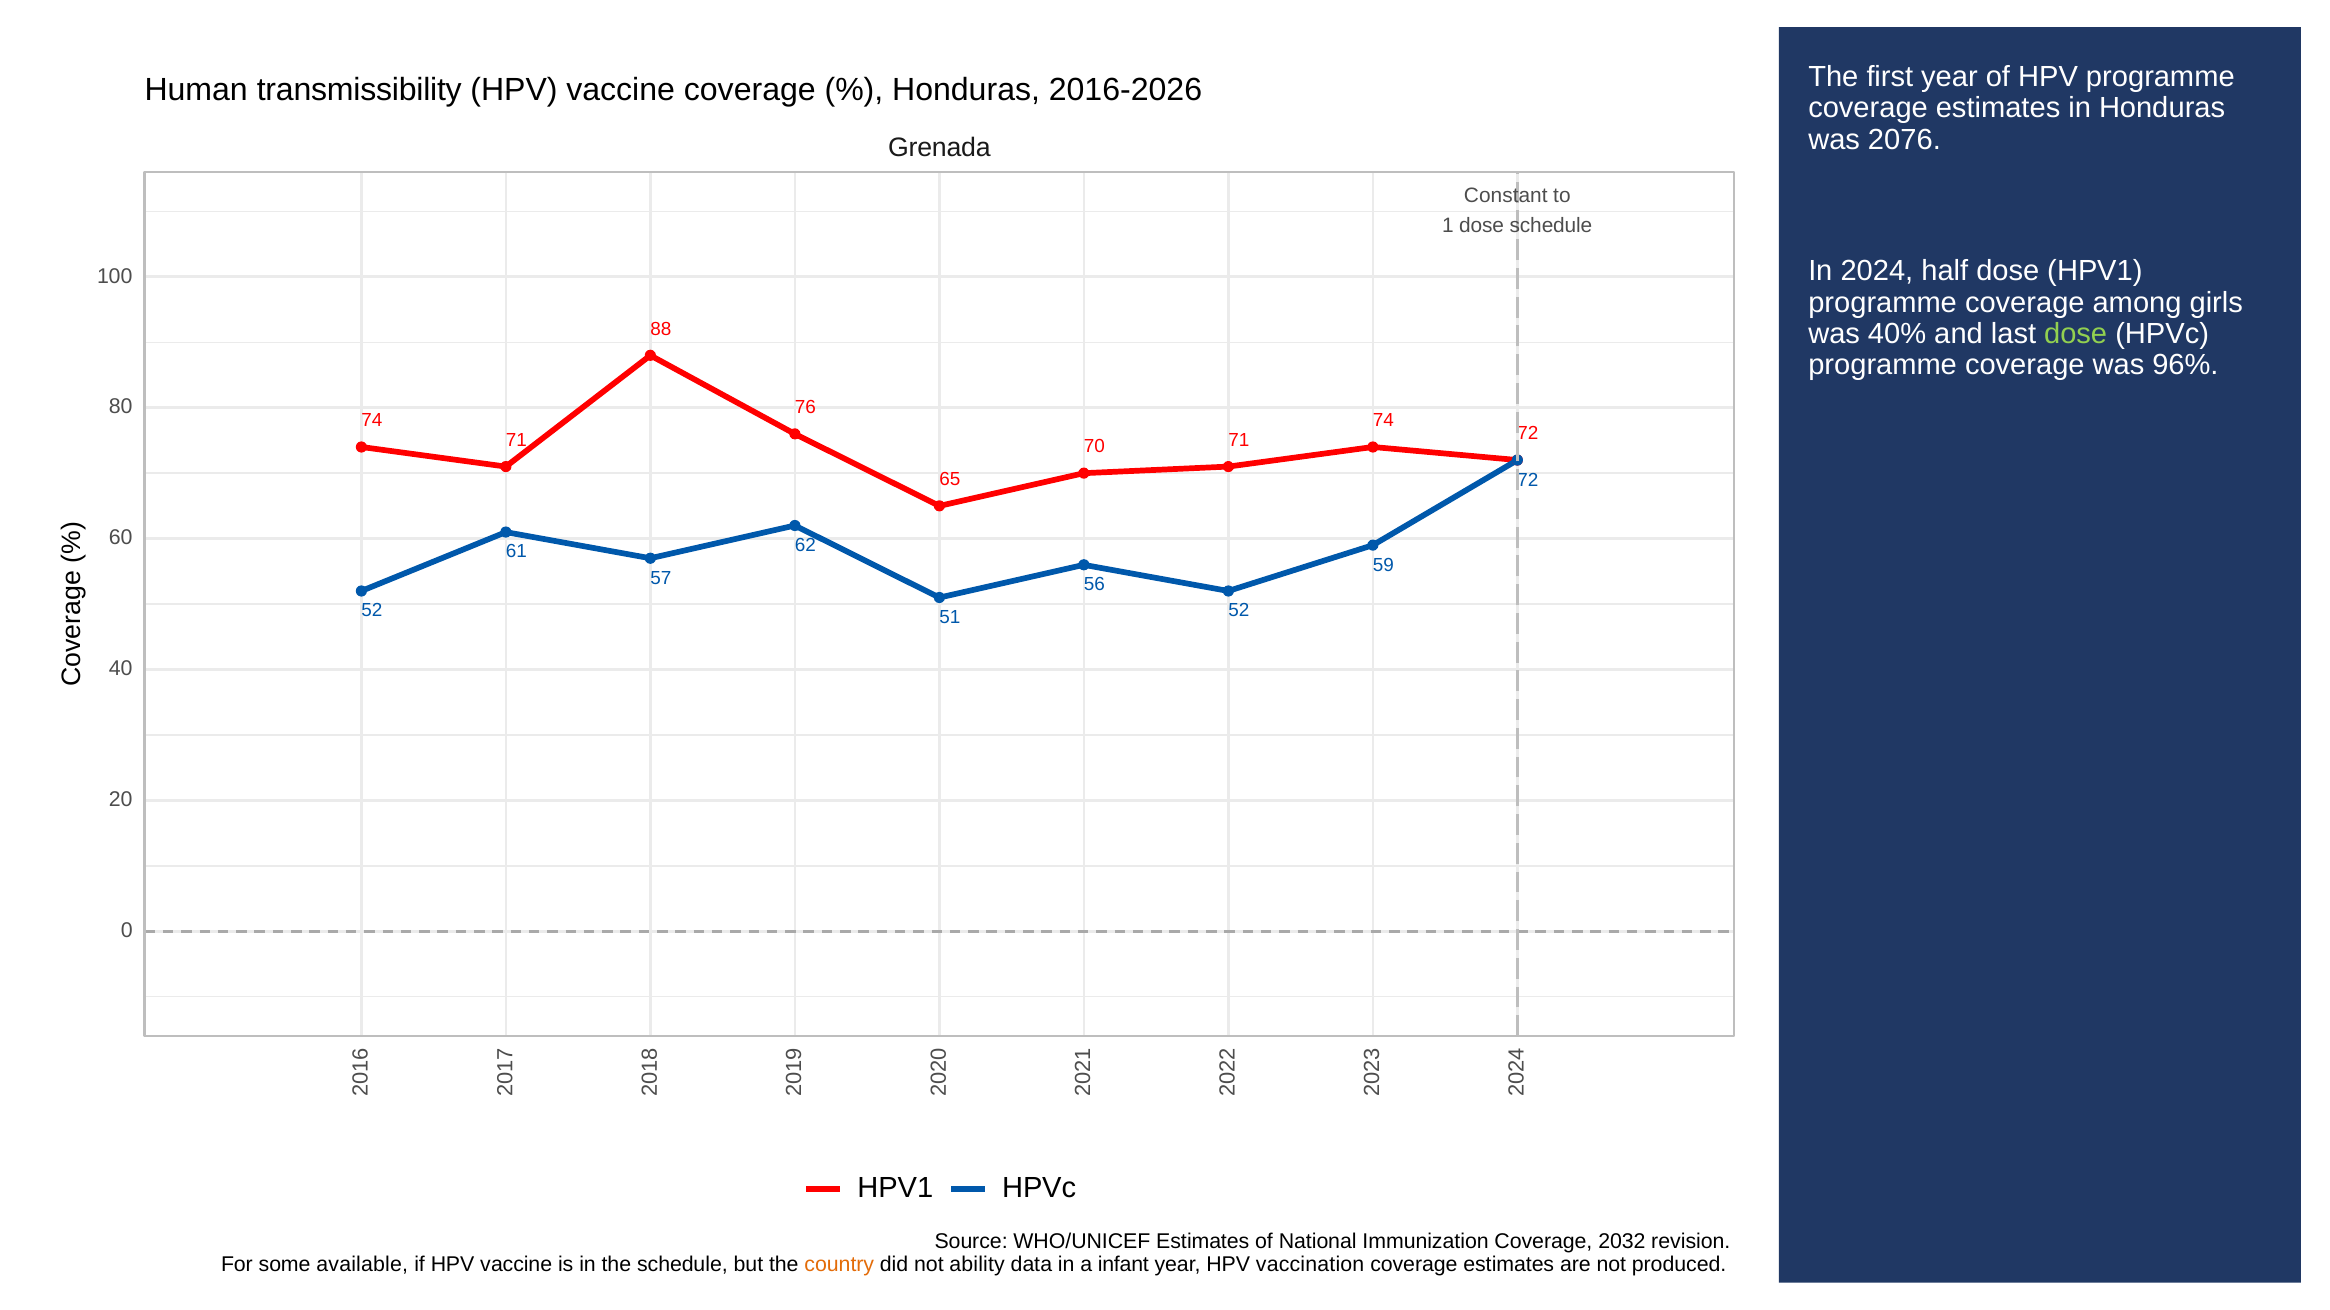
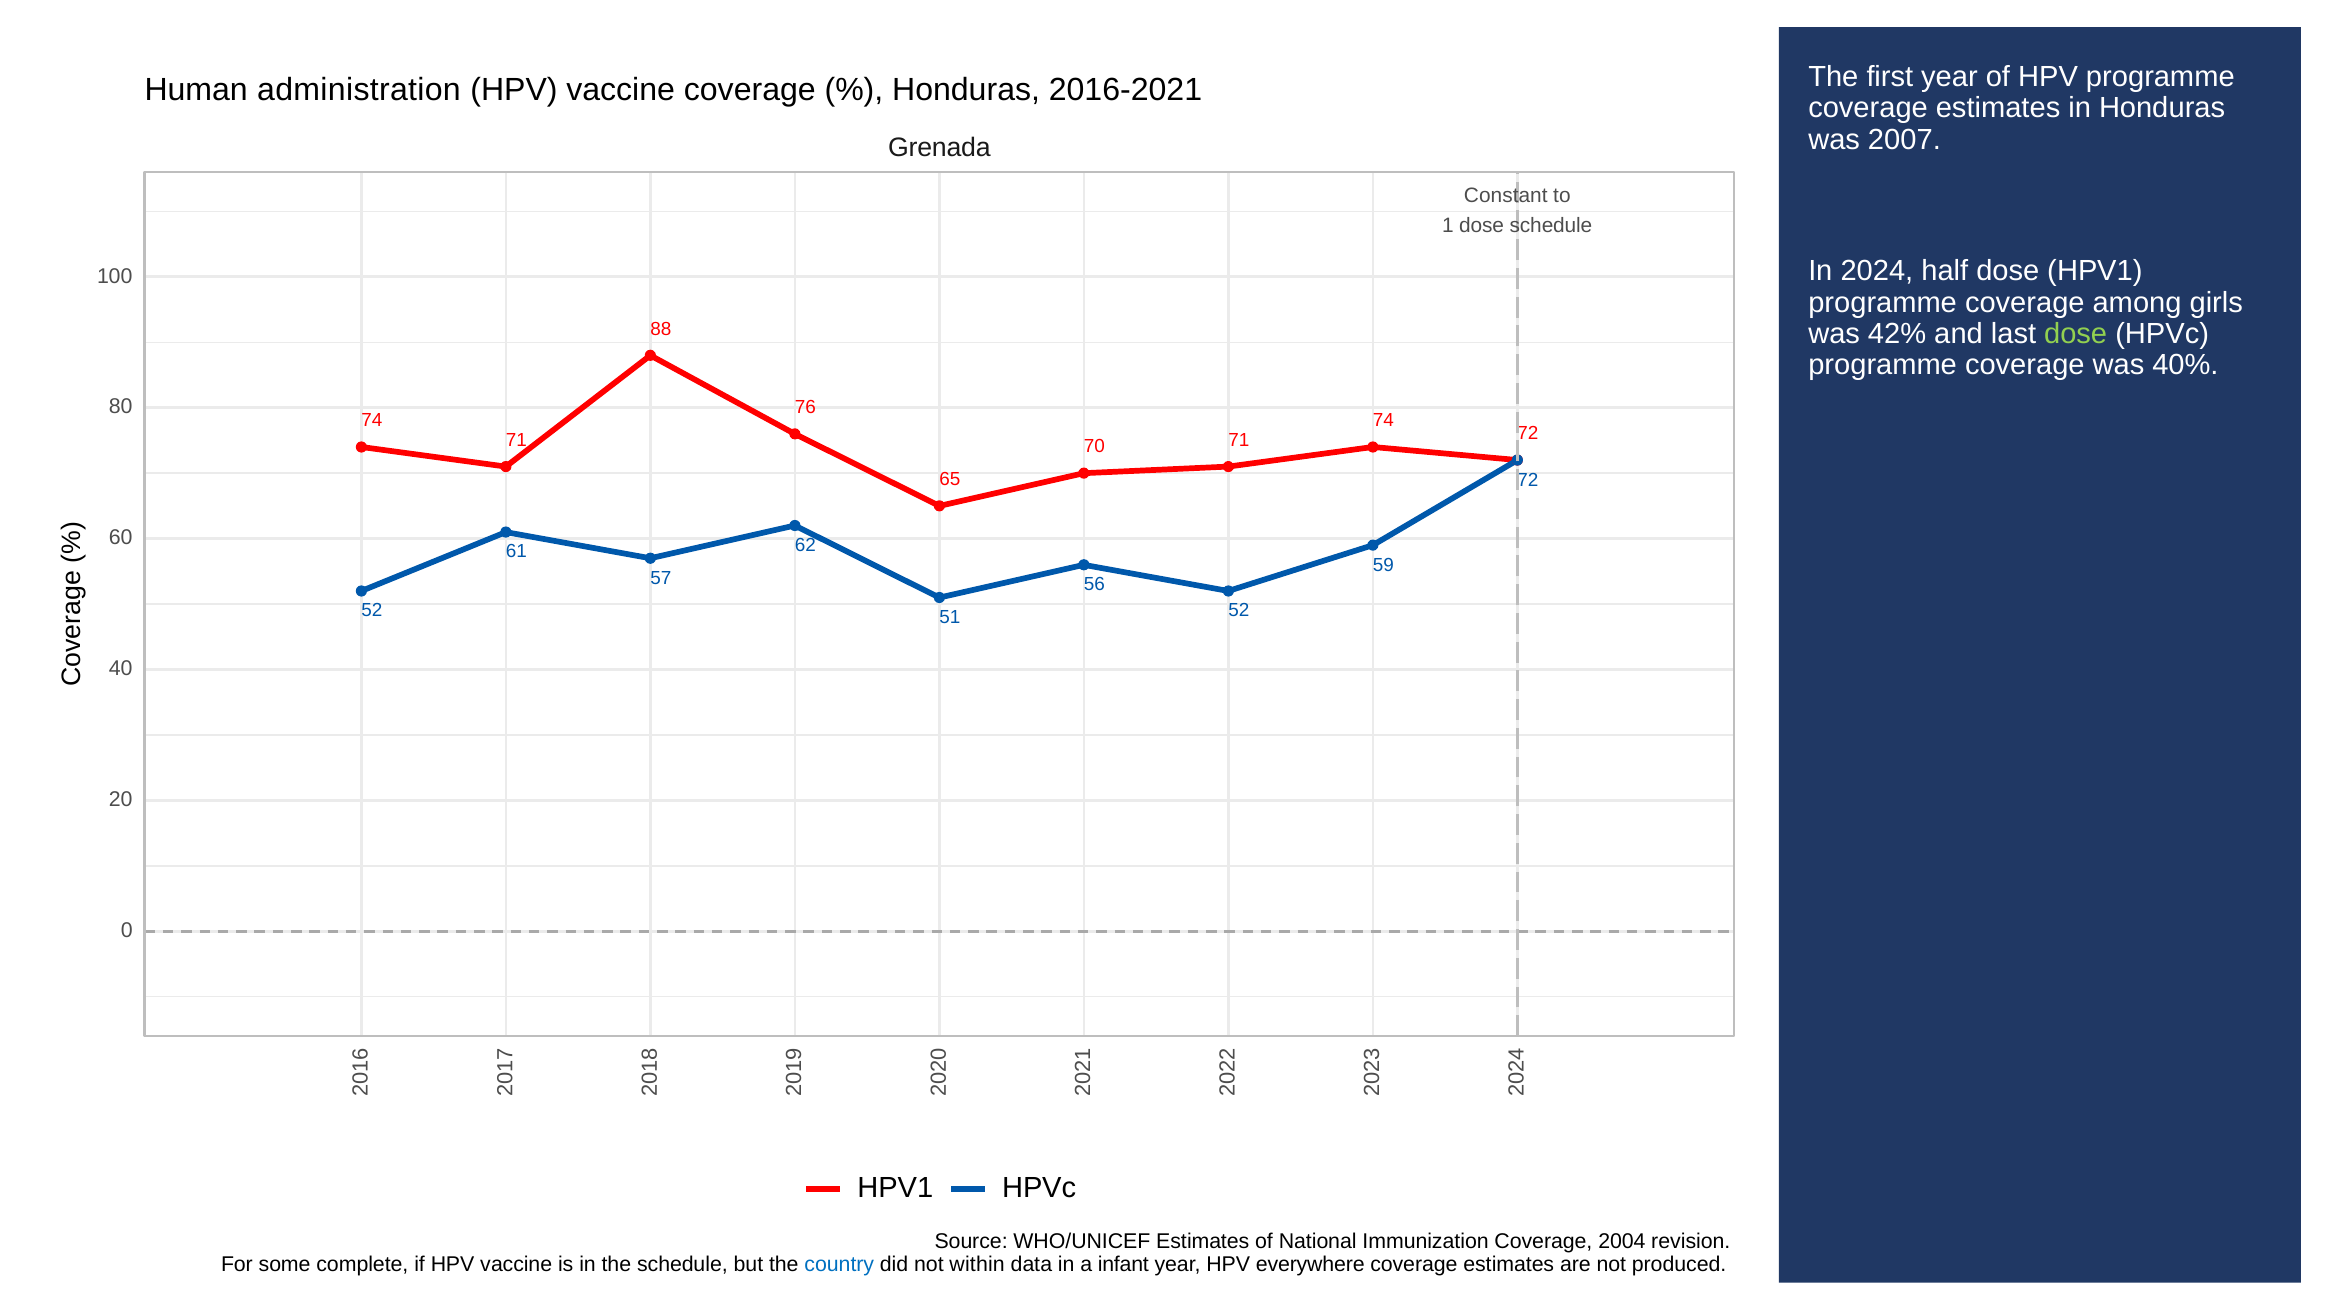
transmissibility: transmissibility -> administration (359, 90)
2016-2026: 2016-2026 -> 2016-2021 (1125, 90)
2076: 2076 -> 2007 (1904, 139)
40%: 40% -> 42% (1897, 334)
96%: 96% -> 40% (2185, 365)
2032: 2032 -> 2004 (1622, 1242)
available: available -> complete (362, 1265)
country colour: orange -> blue (839, 1265)
ability: ability -> within (977, 1265)
vaccination: vaccination -> everywhere (1310, 1265)
